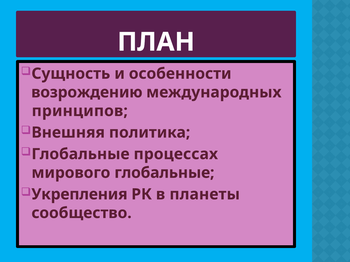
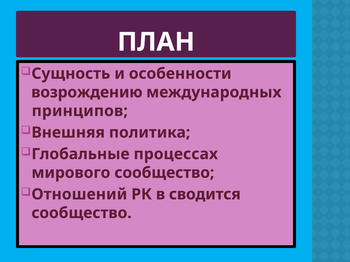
мирового глобальные: глобальные -> сообщество (164, 173)
Укрепления: Укрепления -> Отношений (79, 195)
планеты: планеты -> сводится (205, 195)
